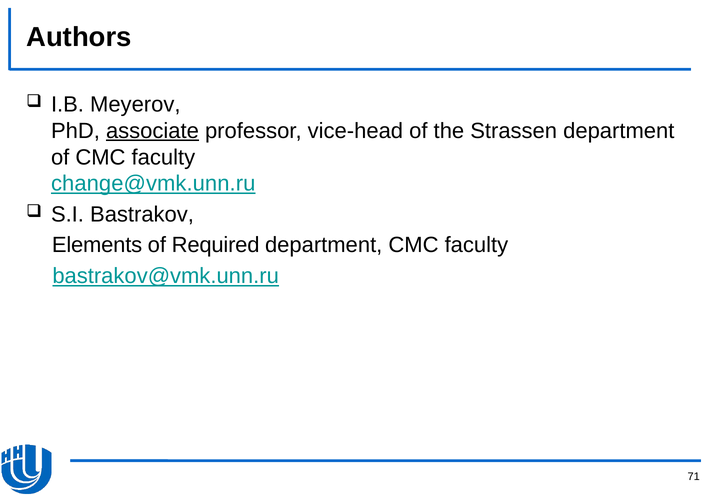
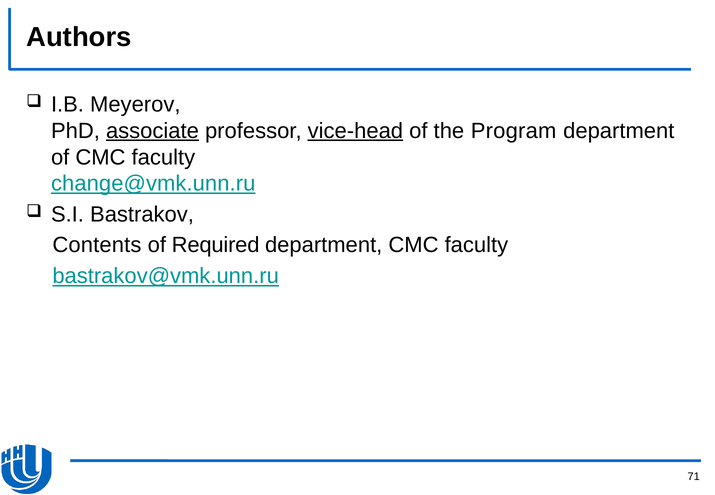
vice-head underline: none -> present (355, 131)
Strassen: Strassen -> Program (514, 131)
Elements: Elements -> Contents (97, 245)
